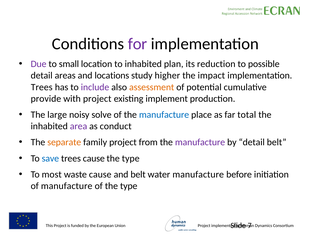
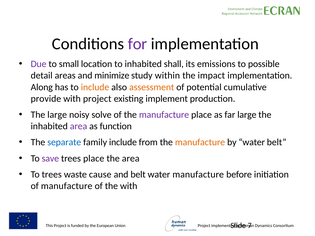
plan: plan -> shall (174, 64)
reduction: reduction -> emissions (216, 64)
locations: locations -> minimize (112, 76)
higher: higher -> within (167, 76)
Trees: Trees -> Along (42, 87)
include colour: purple -> orange (95, 87)
manufacture colour: blue -> purple (164, 115)
far total: total -> large (247, 115)
conduct: conduct -> function (116, 126)
separate colour: orange -> blue (64, 142)
family project: project -> include (123, 142)
manufacture colour: purple -> orange (200, 142)
by detail: detail -> water (252, 142)
save colour: blue -> purple (50, 159)
trees cause: cause -> place (94, 159)
type: type -> area (131, 159)
To most: most -> trees (52, 175)
of the type: type -> with (129, 186)
